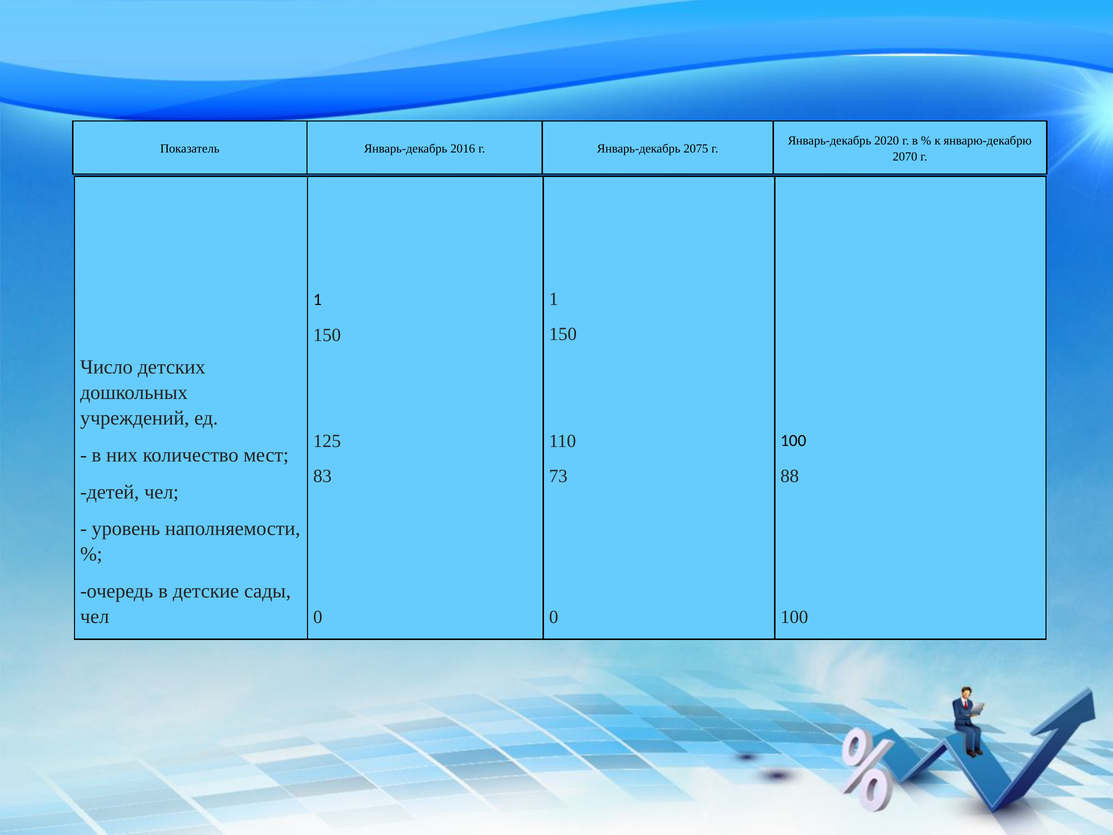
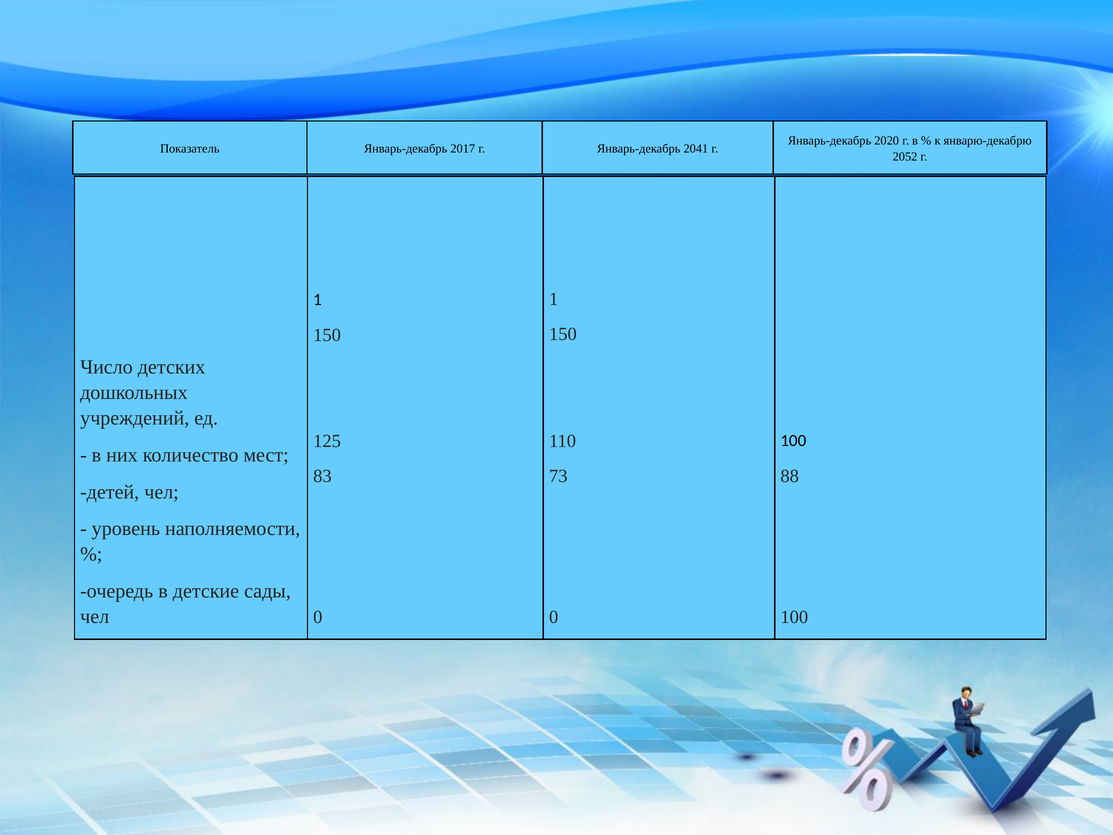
2016: 2016 -> 2017 (463, 149)
2075: 2075 -> 2041 (696, 149)
2070: 2070 -> 2052 (905, 157)
